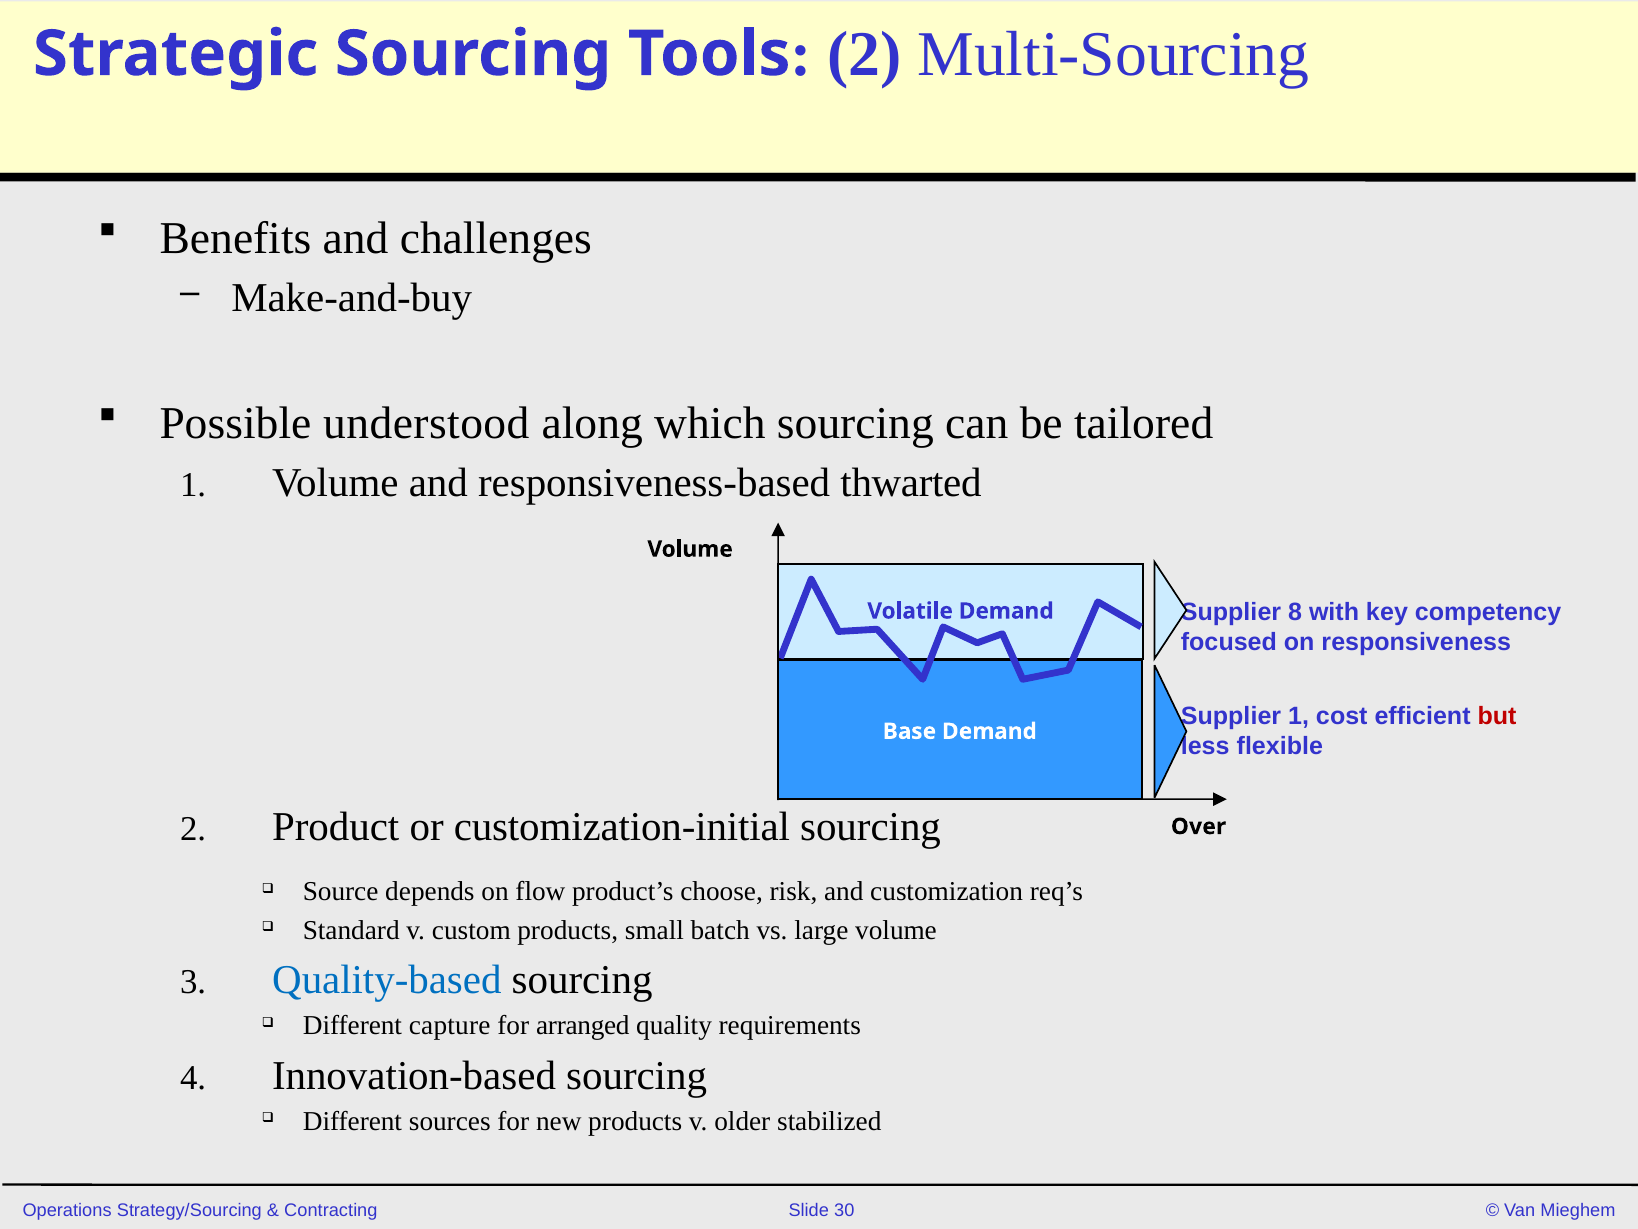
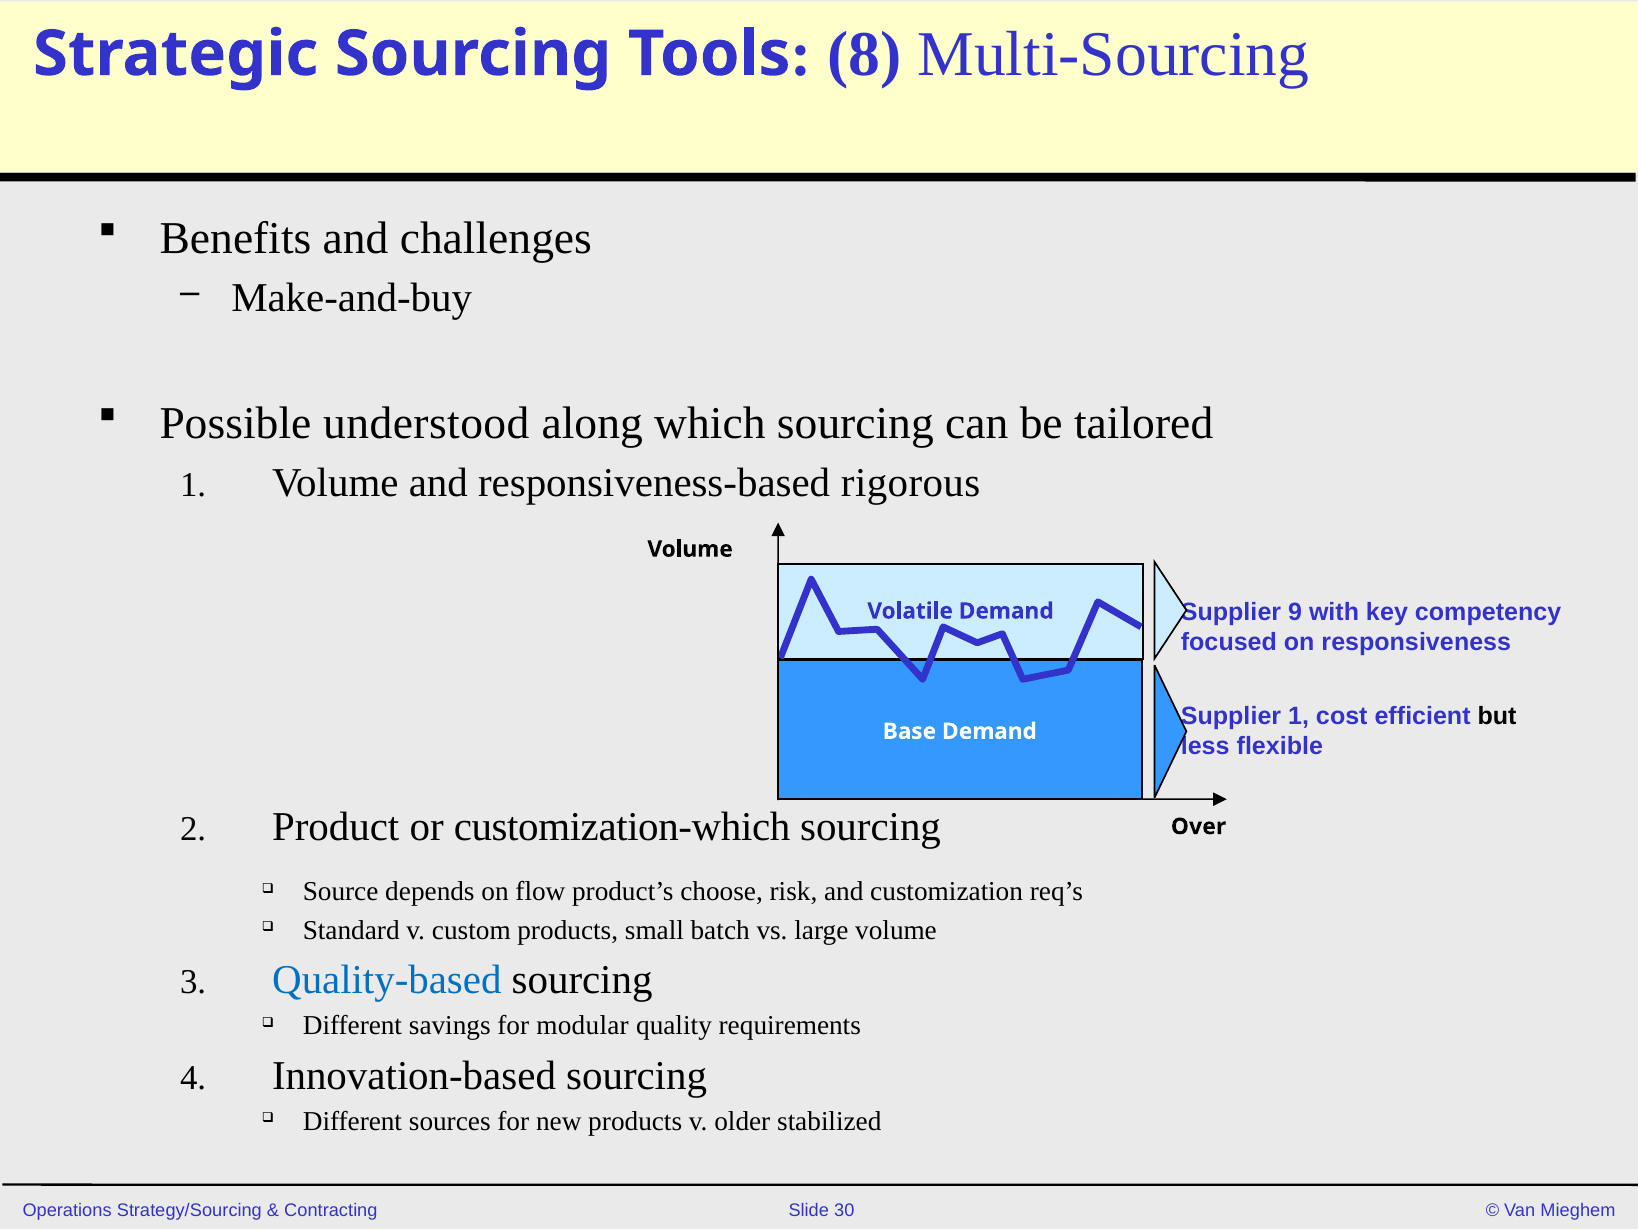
2: 2 -> 8 (865, 54)
thwarted: thwarted -> rigorous (911, 483)
8: 8 -> 9 (1295, 612)
but colour: red -> black (1497, 716)
customization-initial: customization-initial -> customization-which (622, 827)
capture: capture -> savings (450, 1025)
arranged: arranged -> modular (583, 1025)
